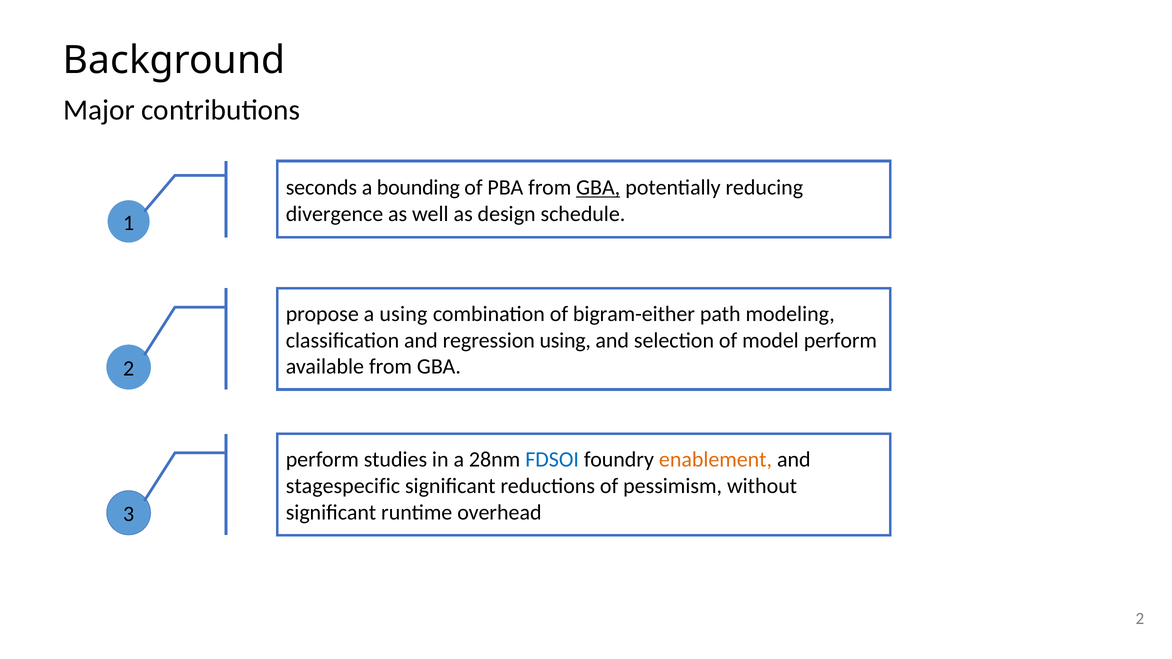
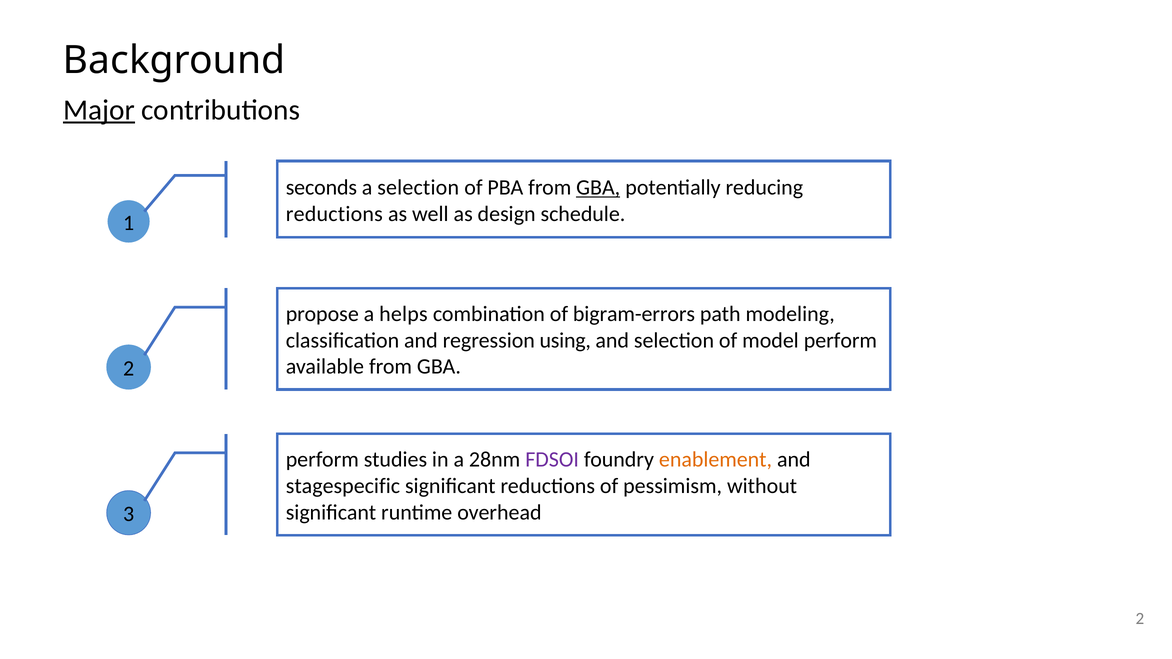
Major underline: none -> present (99, 110)
a bounding: bounding -> selection (418, 188)
divergence: divergence -> reductions (334, 214)
a using: using -> helps (403, 314)
bigram-either: bigram-either -> bigram-errors (634, 314)
FDSOI colour: blue -> purple (552, 460)
